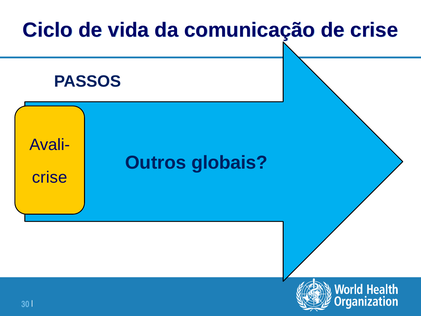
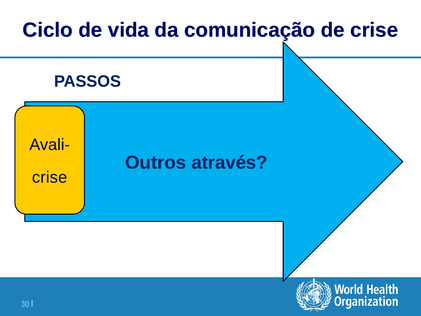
globais: globais -> através (230, 163)
